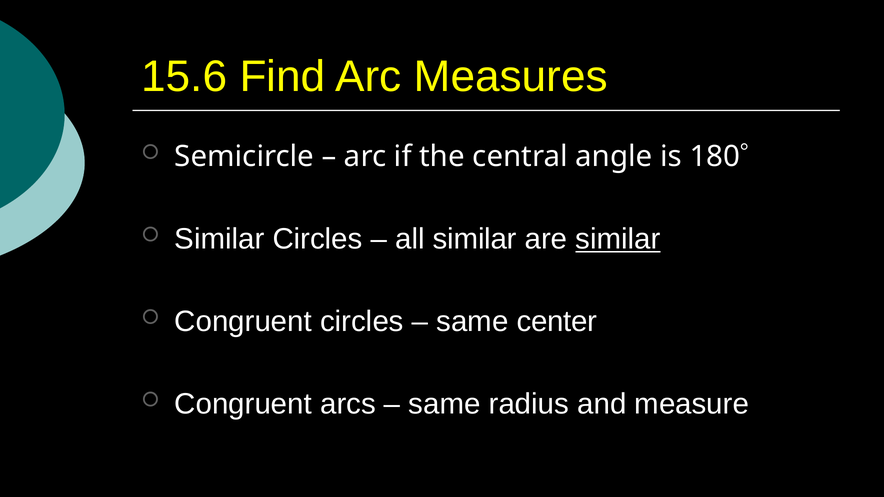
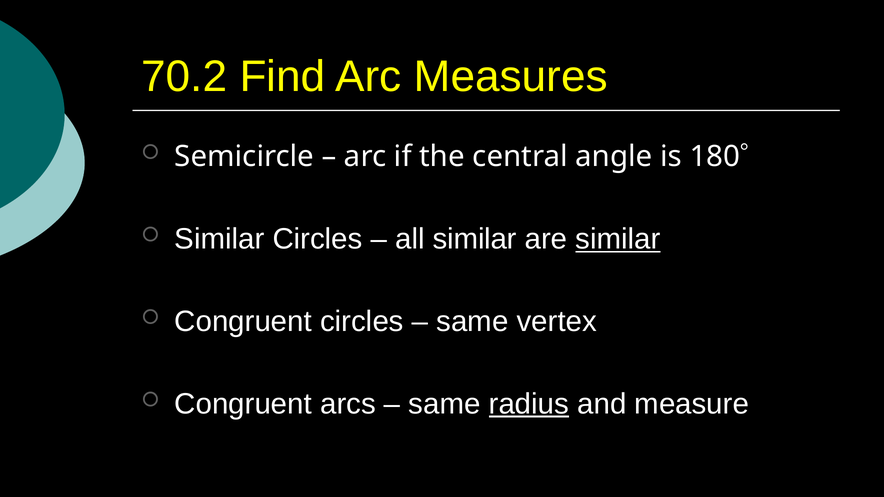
15.6: 15.6 -> 70.2 (184, 77)
center: center -> vertex (557, 322)
radius underline: none -> present (529, 404)
